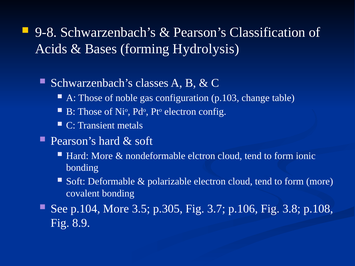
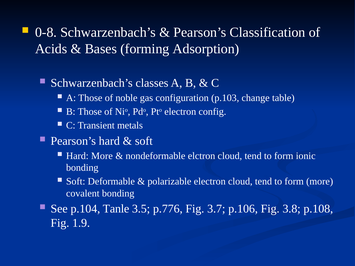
9-8: 9-8 -> 0-8 (46, 32)
Hydrolysis: Hydrolysis -> Adsorption (206, 49)
p.104 More: More -> Tanle (116, 209)
p.305: p.305 -> p.776 (168, 209)
8.9: 8.9 -> 1.9 (81, 223)
